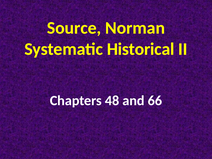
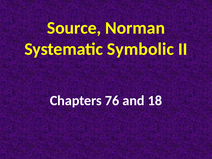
Historical: Historical -> Symbolic (140, 49)
48: 48 -> 76 (112, 101)
66: 66 -> 18 (155, 101)
